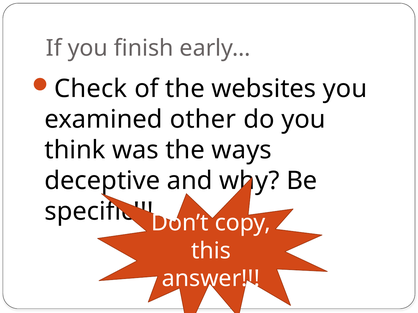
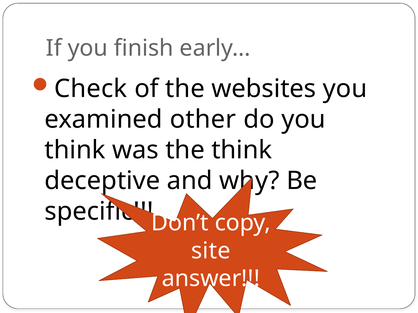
the ways: ways -> think (242, 150)
this: this -> site (211, 251)
